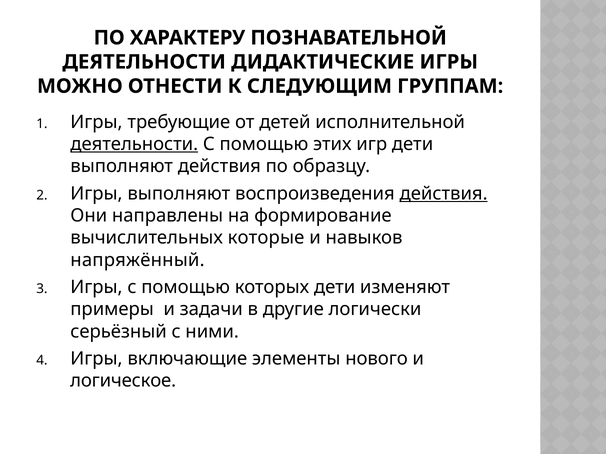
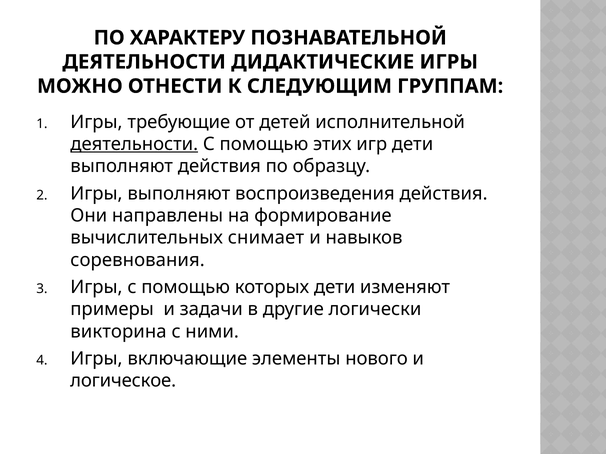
действия underline: present -> none (444, 194)
которые: которые -> снимает (266, 238)
напряжённый: напряжённый -> соревнования (138, 260)
серьёзный: серьёзный -> викторина (119, 332)
